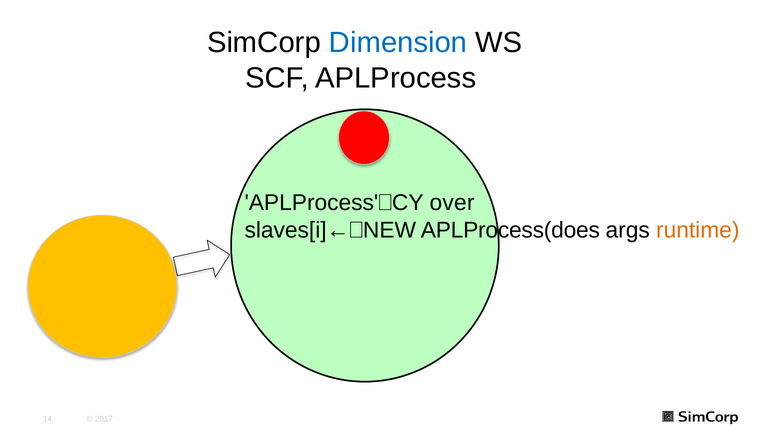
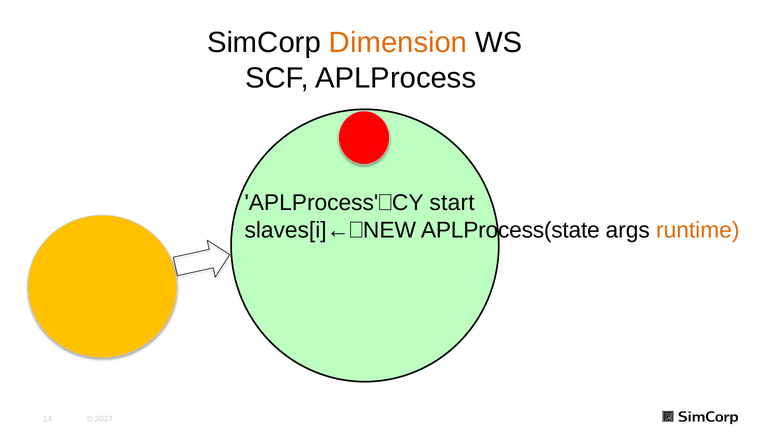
Dimension colour: blue -> orange (398, 43)
over: over -> start (452, 203)
APLProcess(does: APLProcess(does -> APLProcess(state (510, 230)
